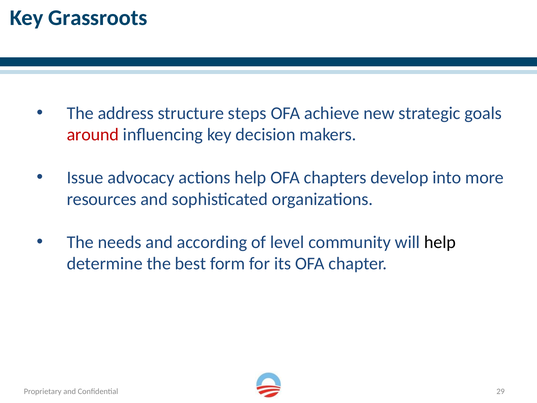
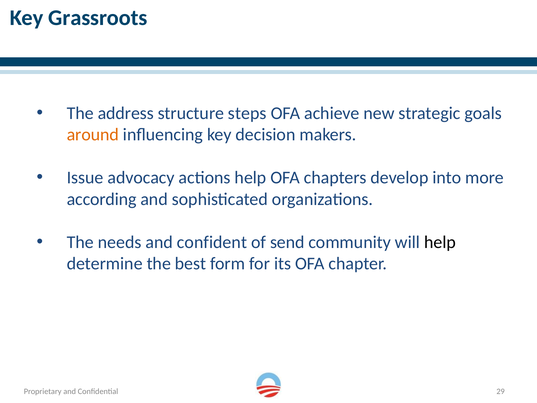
around colour: red -> orange (93, 135)
resources: resources -> according (102, 199)
according: according -> confident (212, 242)
level: level -> send (287, 242)
